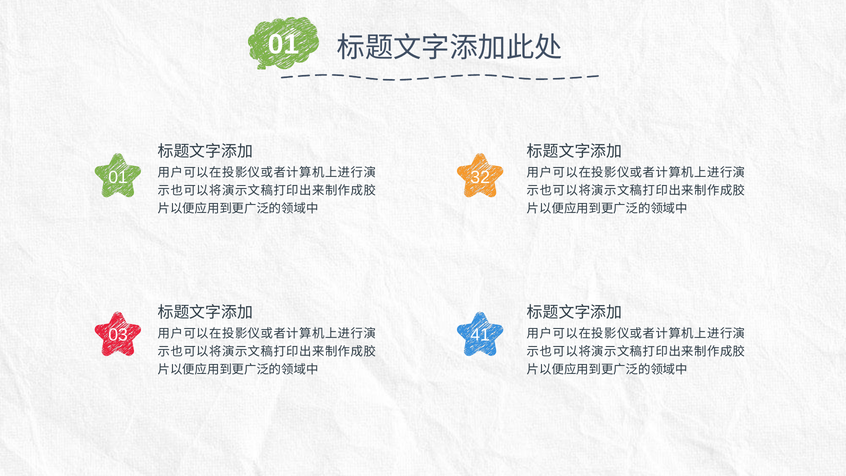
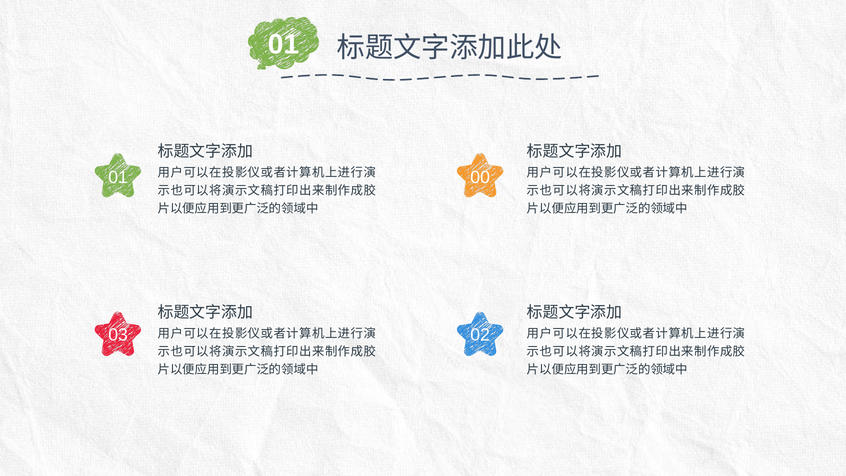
32: 32 -> 00 (480, 177)
41: 41 -> 02 (480, 335)
